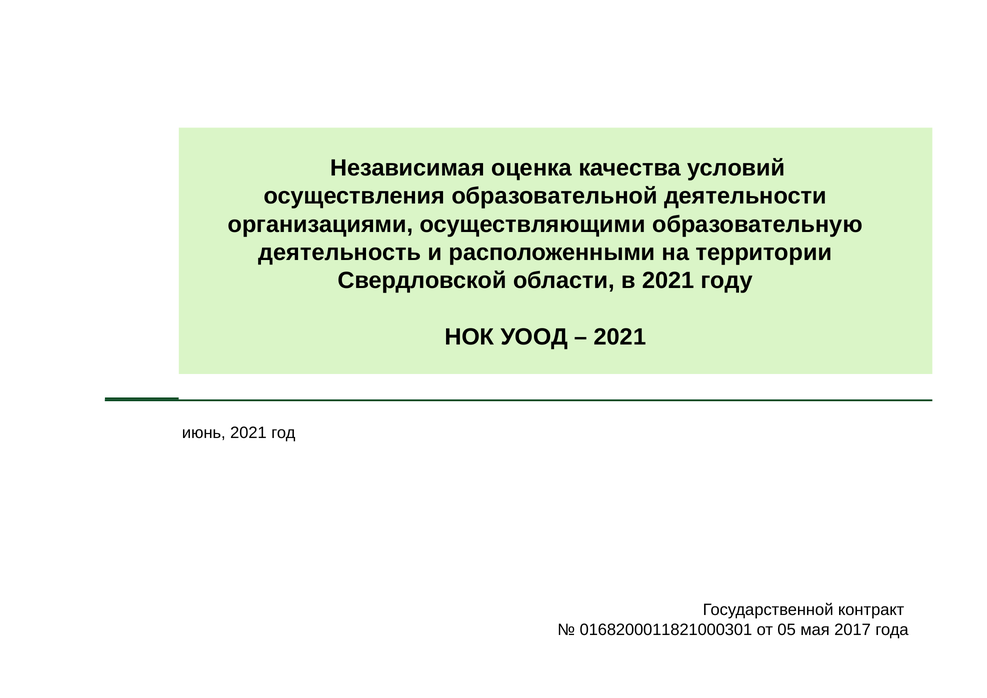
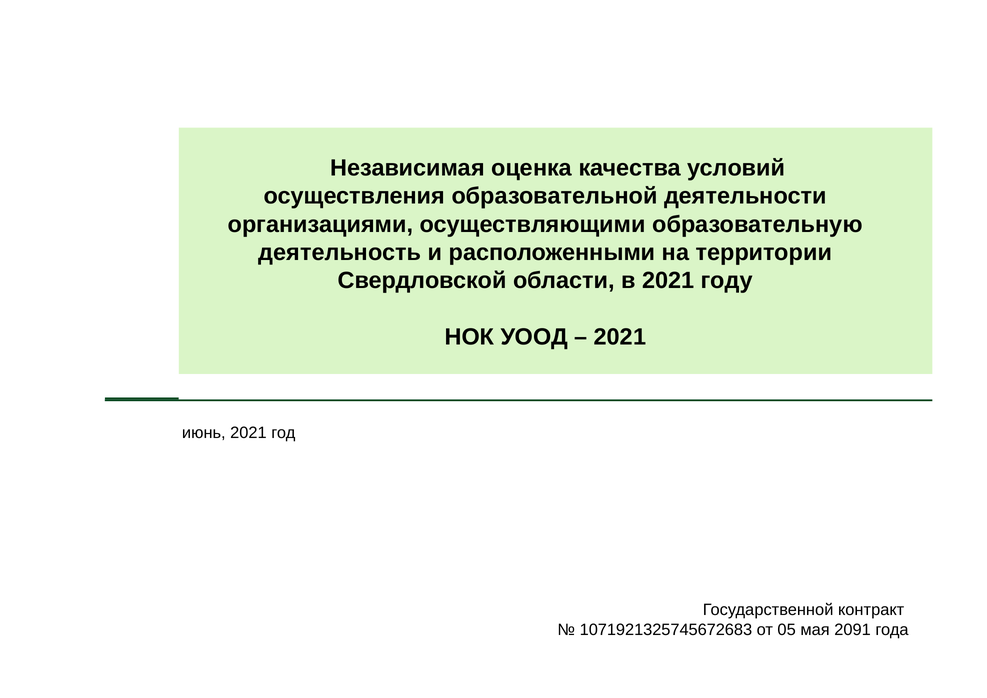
0168200011821000301: 0168200011821000301 -> 1071921325745672683 (666, 630)
2017: 2017 -> 2091 (853, 630)
